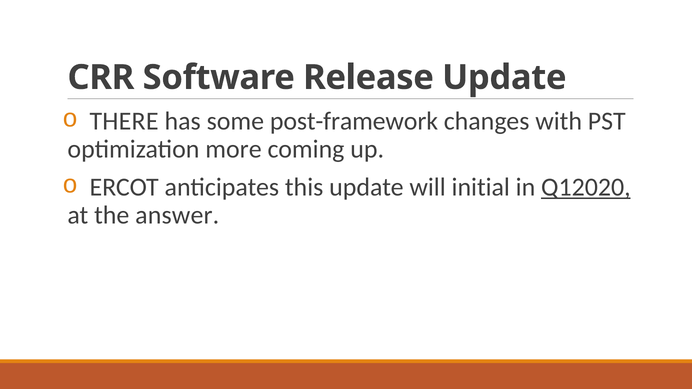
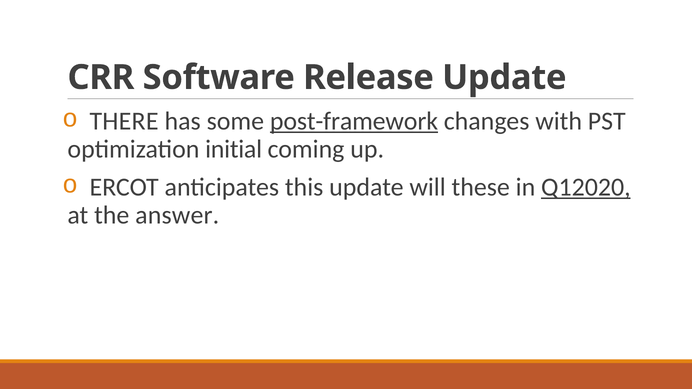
post-framework underline: none -> present (354, 121)
more: more -> initial (234, 149)
initial: initial -> these (481, 187)
